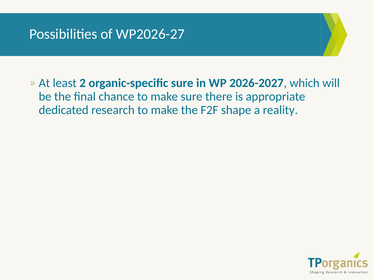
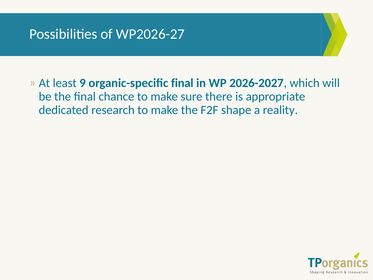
2: 2 -> 9 (83, 83)
organic-specific sure: sure -> final (182, 83)
